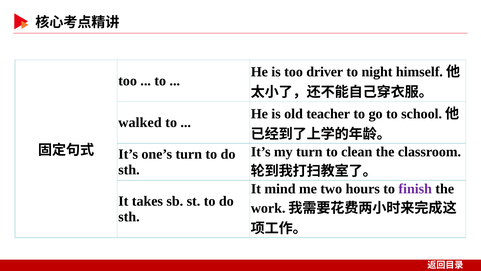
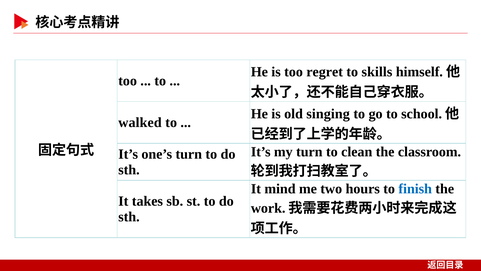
driver: driver -> regret (325, 72)
night: night -> skills (377, 72)
teacher: teacher -> singing (328, 114)
finish colour: purple -> blue (415, 188)
